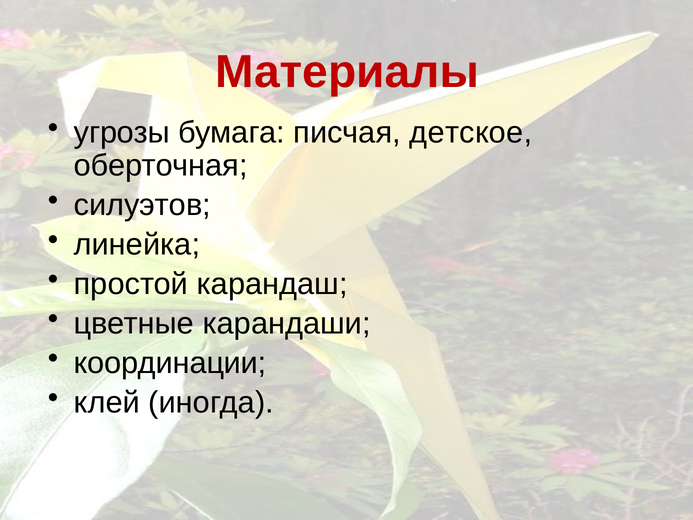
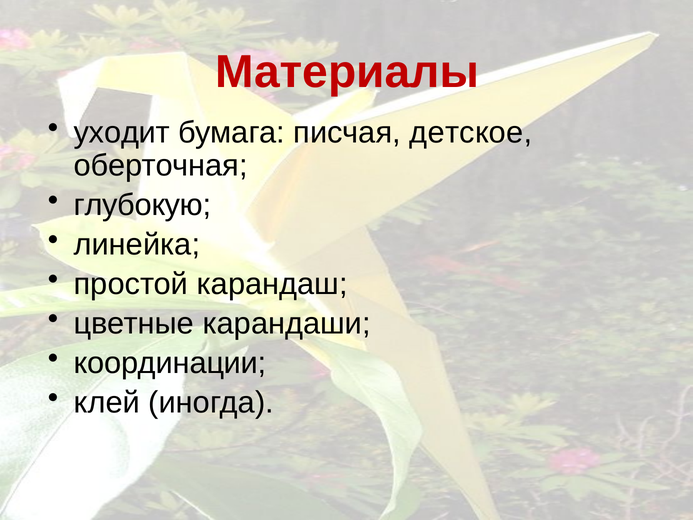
угрозы: угрозы -> уходит (122, 132)
силуэтов: силуэтов -> глубокую (142, 205)
